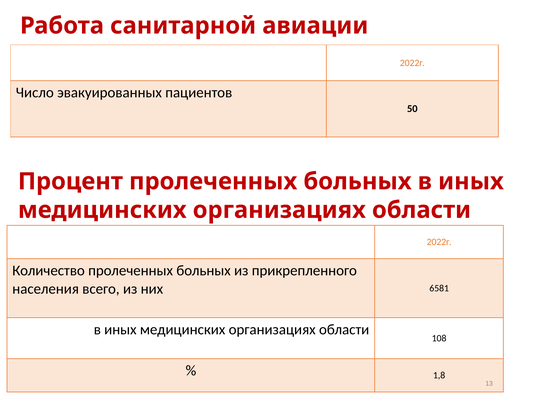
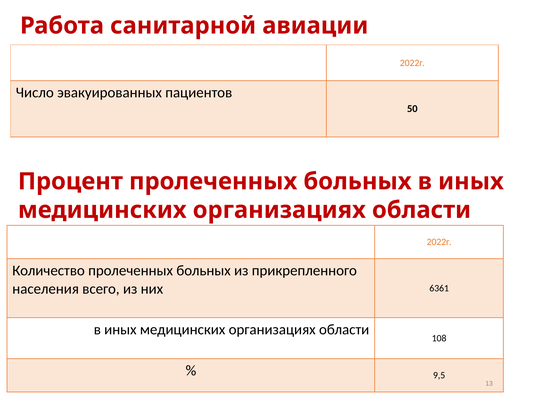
6581: 6581 -> 6361 (439, 288)
1,8: 1,8 -> 9,5 (439, 375)
